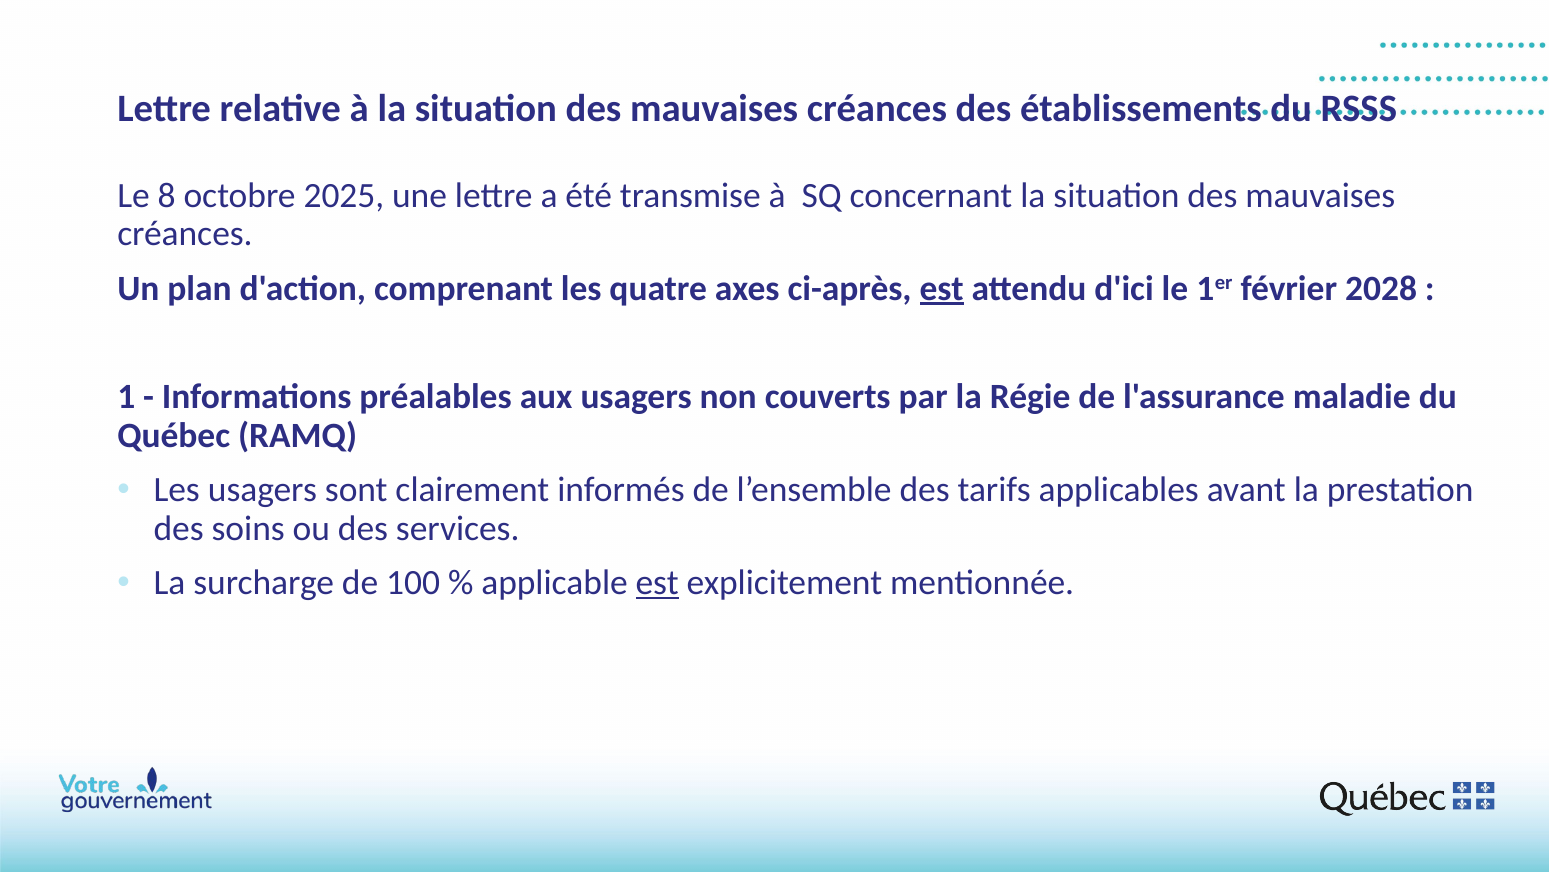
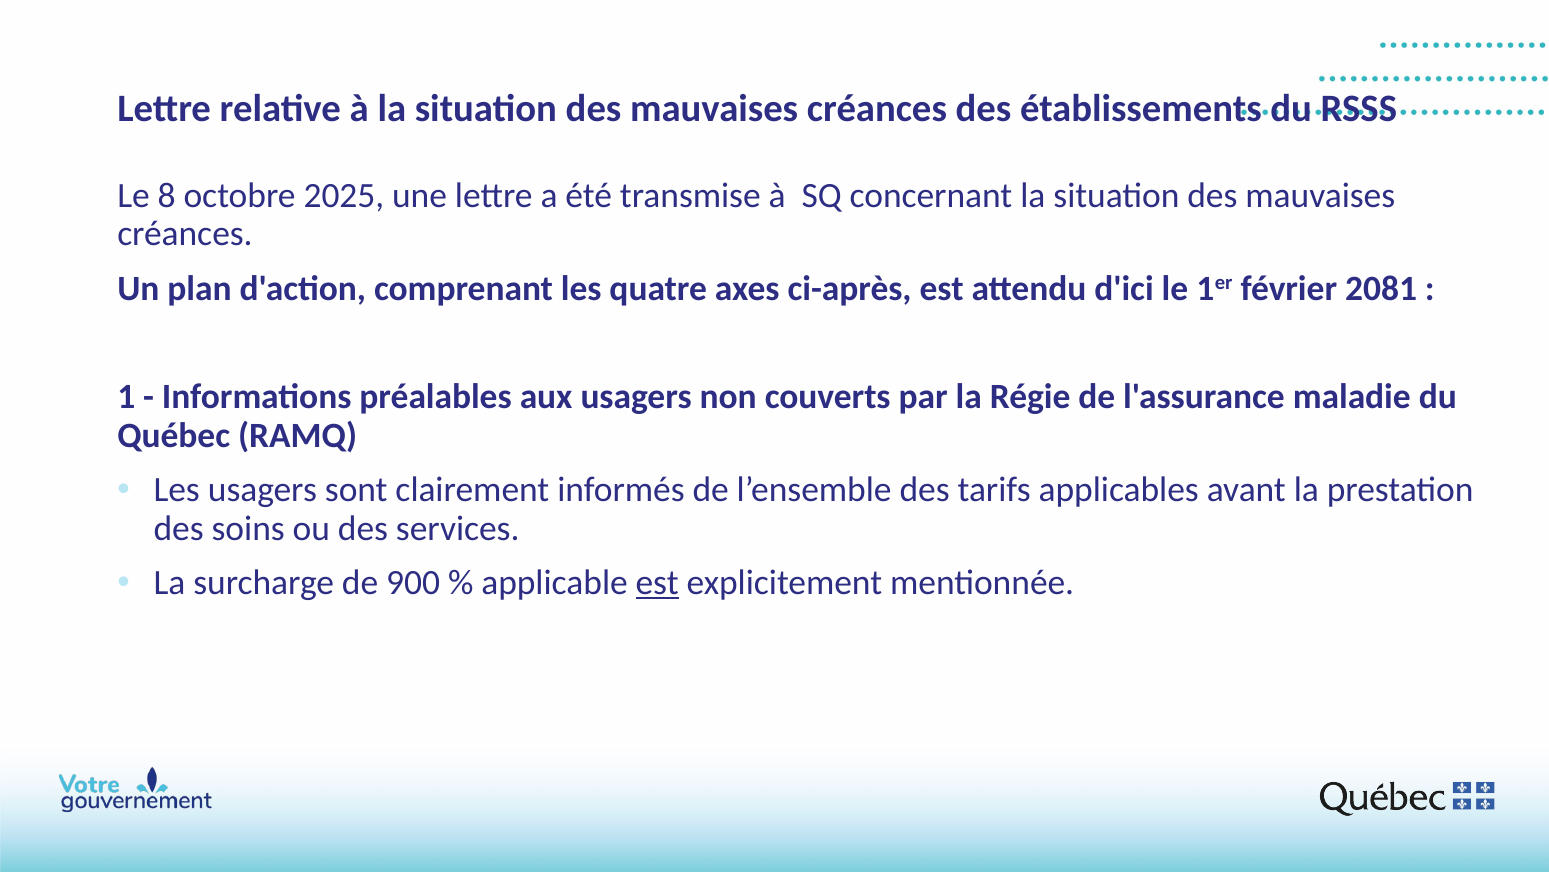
est underline: present -> none (942, 288)
2028: 2028 -> 2081 (1381, 288)
100: 100 -> 900 (413, 583)
